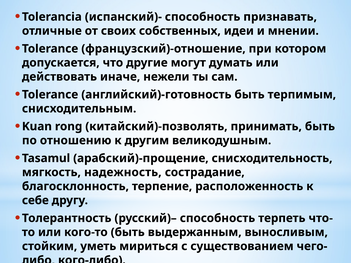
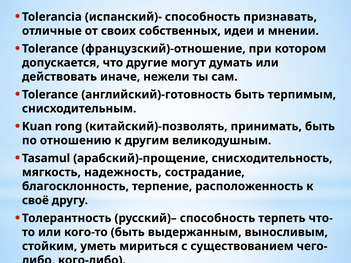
себе: себе -> своё (35, 201)
